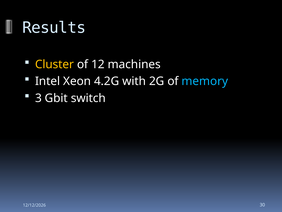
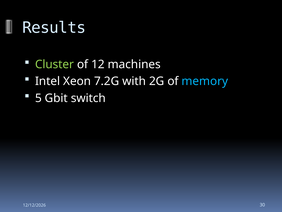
Cluster colour: yellow -> light green (55, 64)
4.2G: 4.2G -> 7.2G (107, 81)
3: 3 -> 5 (38, 98)
